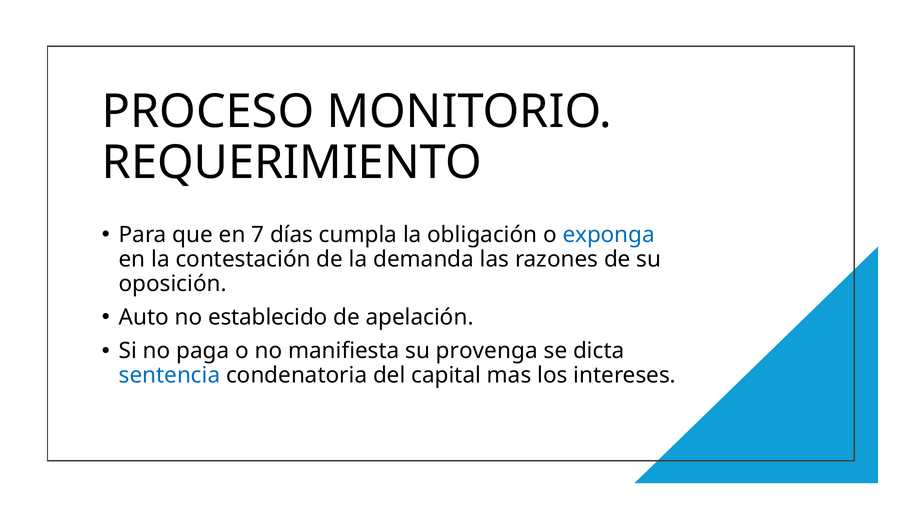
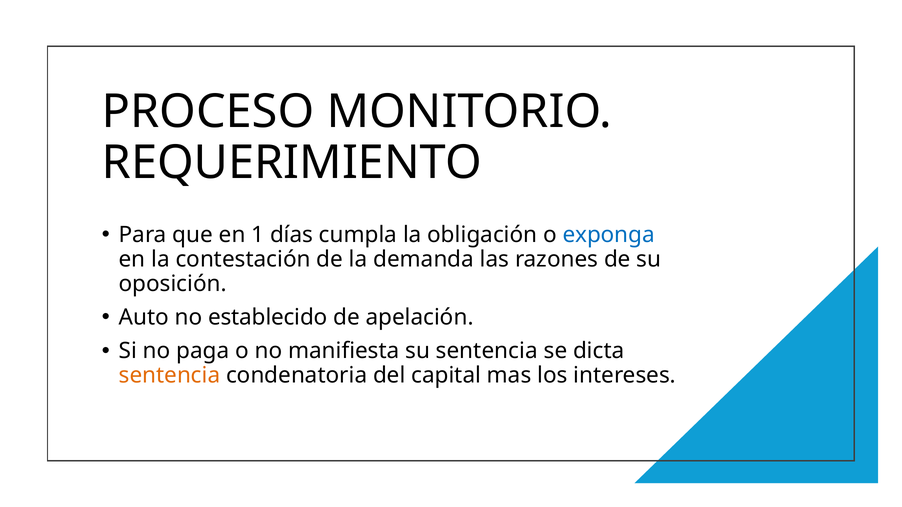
7: 7 -> 1 (258, 235)
su provenga: provenga -> sentencia (487, 351)
sentencia colour: blue -> orange (169, 376)
